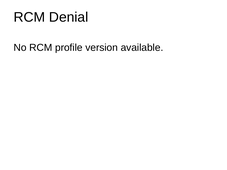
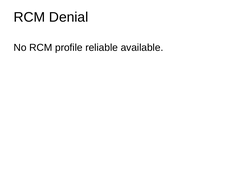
version: version -> reliable (102, 48)
